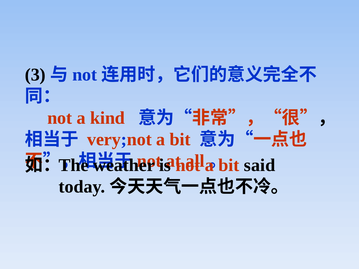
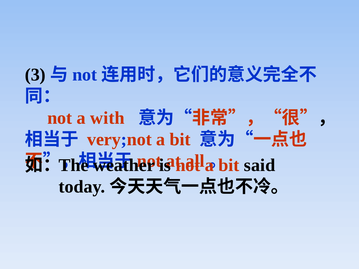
kind: kind -> with (107, 118)
